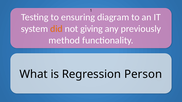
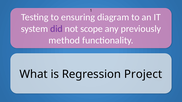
did colour: orange -> purple (56, 29)
giving: giving -> scope (92, 29)
Person: Person -> Project (143, 74)
